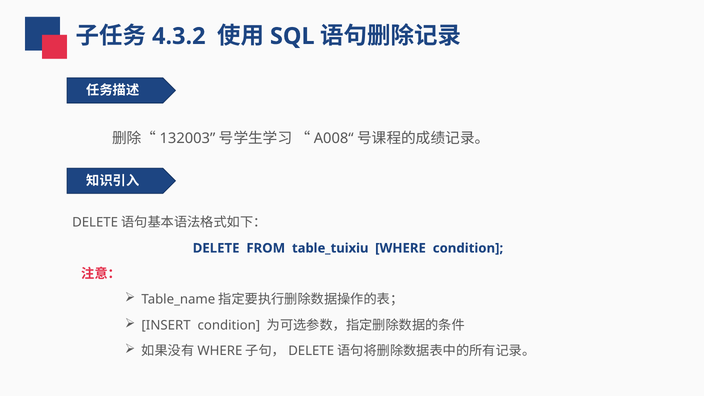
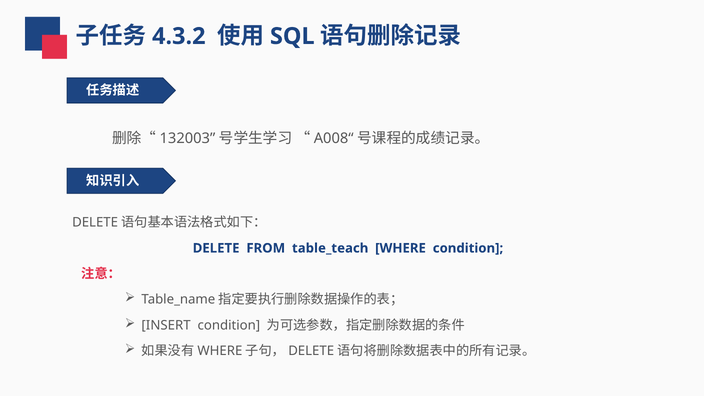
table_tuixiu: table_tuixiu -> table_teach (330, 248)
